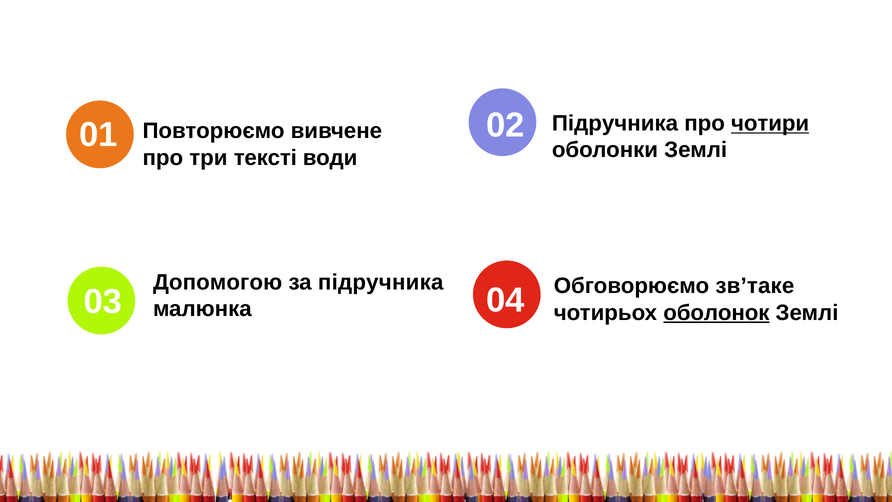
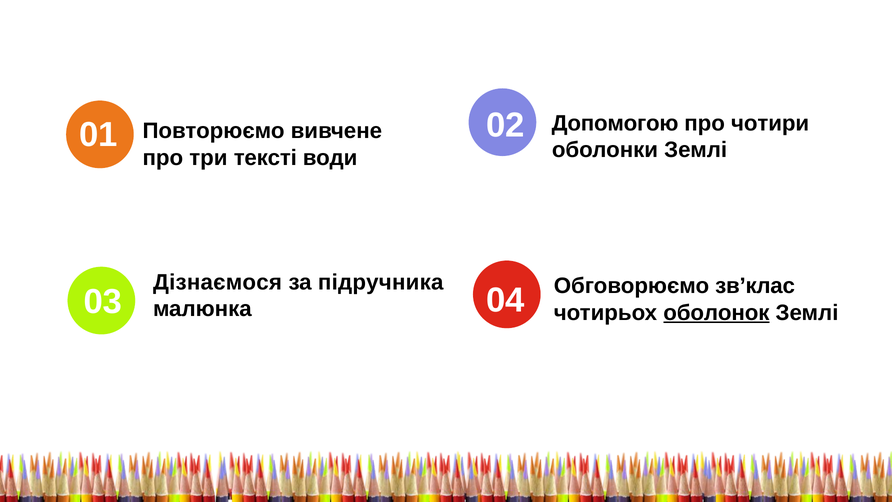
Підручника: Підручника -> Допомогою (615, 123)
чотири underline: present -> none (770, 123)
Допомогою: Допомогою -> Дізнаємося (218, 282)
зв’таке: зв’таке -> зв’клас (755, 286)
